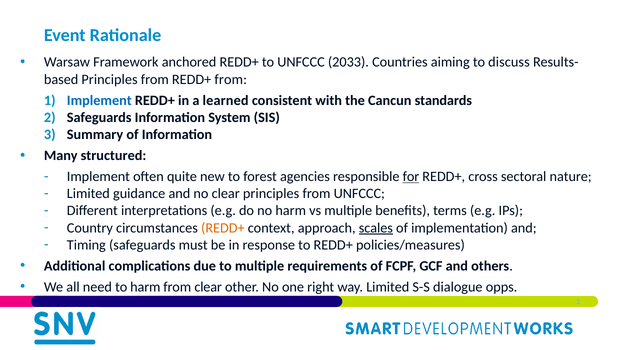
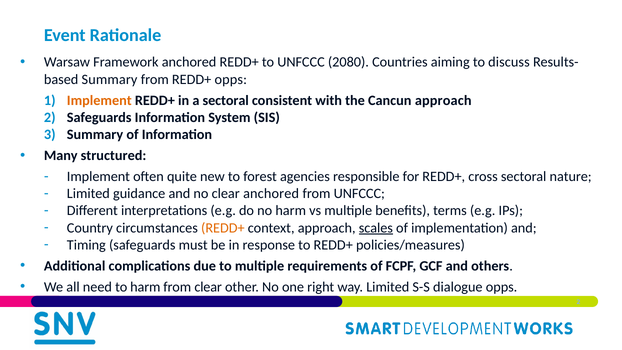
2033: 2033 -> 2080 (348, 62)
Principles: Principles -> Summary (109, 79)
REDD+ from: from -> opps (231, 79)
Implement colour: blue -> orange (99, 100)
a learned: learned -> sectoral (226, 100)
Cancun standards: standards -> approach (443, 100)
for underline: present -> none (411, 177)
clear principles: principles -> anchored (271, 194)
